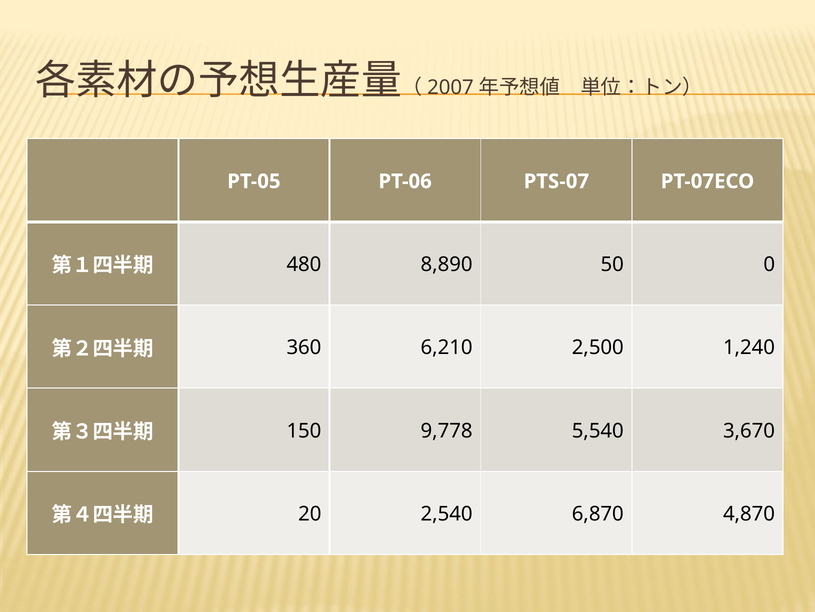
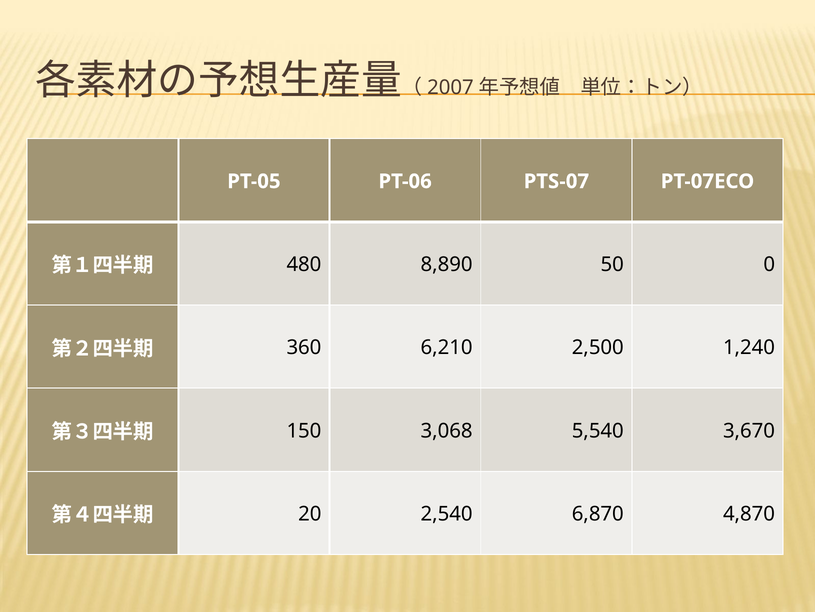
9,778: 9,778 -> 3,068 (447, 430)
